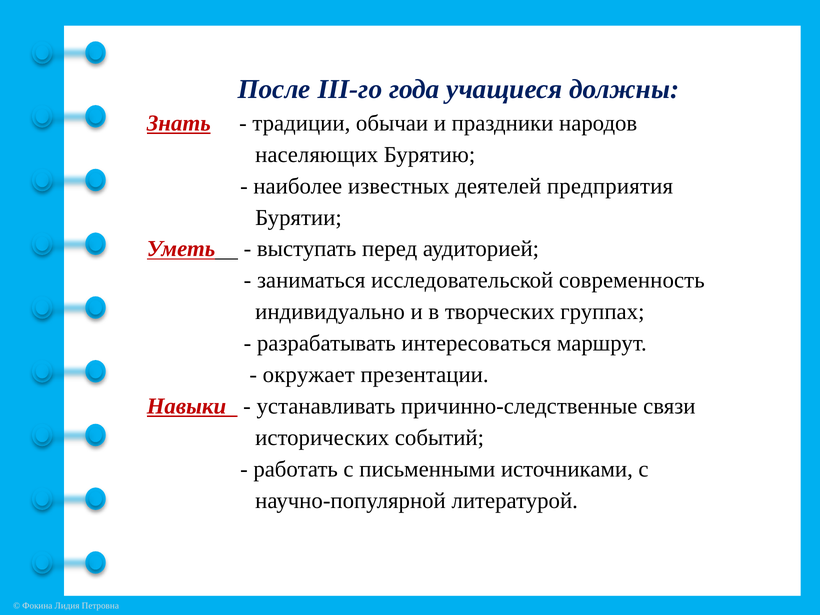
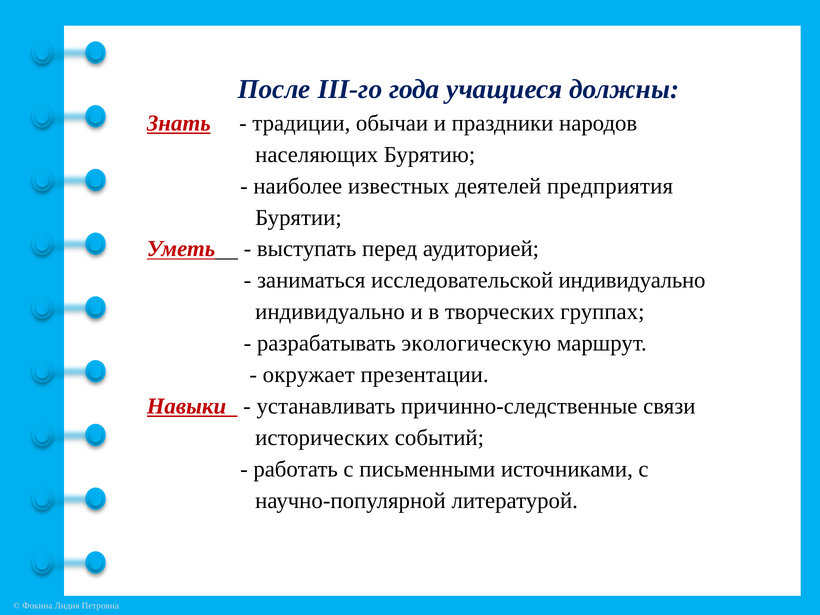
исследовательской современность: современность -> индивидуально (632, 280)
интересоваться: интересоваться -> экологическую (476, 343)
